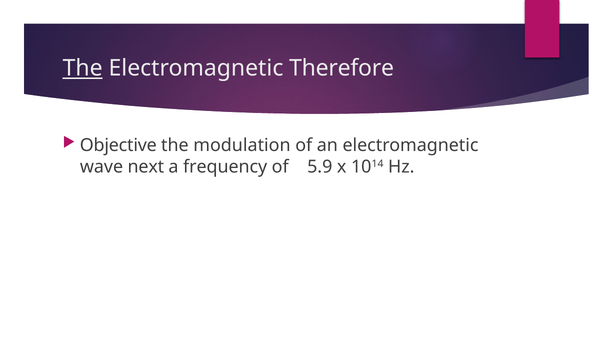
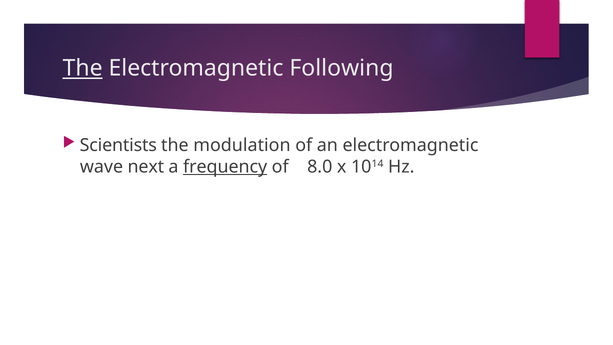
Therefore: Therefore -> Following (341, 68)
Objective: Objective -> Scientists (118, 145)
frequency underline: none -> present (225, 167)
5.9: 5.9 -> 8.0 (320, 167)
